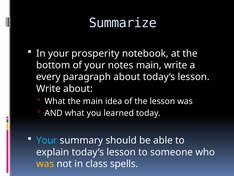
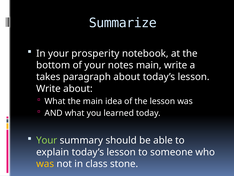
every: every -> takes (48, 77)
Your colour: light blue -> light green (47, 140)
spells: spells -> stone (124, 163)
